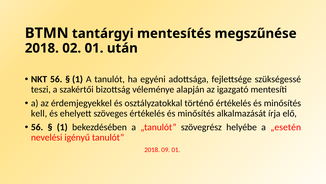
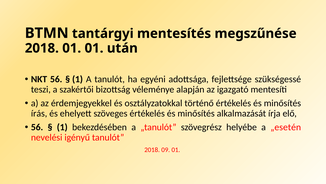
2018 02: 02 -> 01 (72, 48)
kell: kell -> írás (39, 113)
